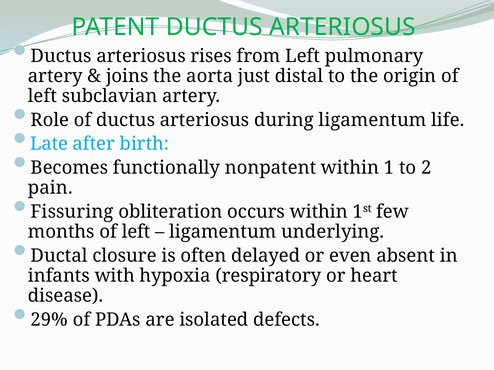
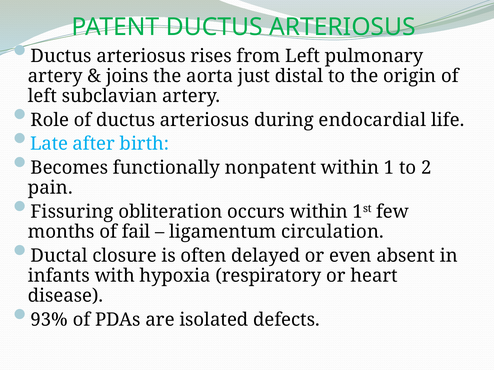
during ligamentum: ligamentum -> endocardial (372, 120)
months of left: left -> fail (136, 232)
underlying: underlying -> circulation (333, 232)
29%: 29% -> 93% (49, 320)
